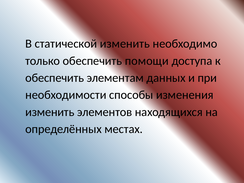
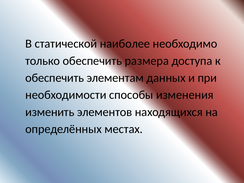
статической изменить: изменить -> наиболее (125, 44)
помощи: помощи -> размера (147, 61)
